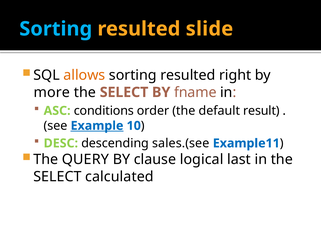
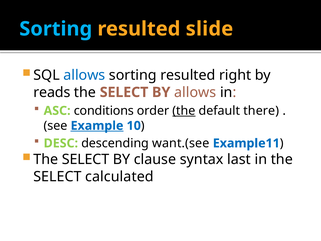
allows colour: orange -> blue (84, 75)
more: more -> reads (52, 92)
BY fname: fname -> allows (195, 92)
the underline: none -> present (184, 111)
result: result -> there (261, 111)
sales.(see: sales.(see -> want.(see (181, 143)
QUERY: QUERY -> SELECT (86, 159)
logical: logical -> syntax (202, 159)
